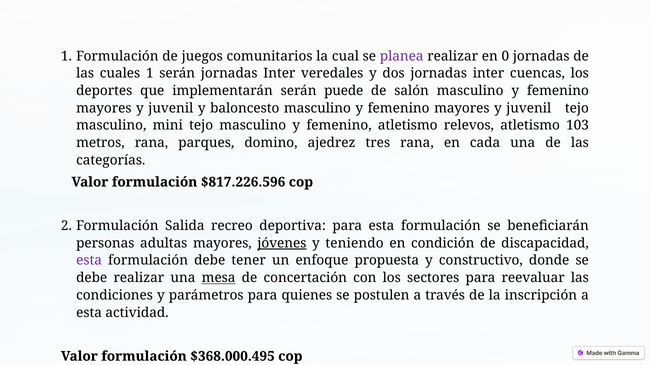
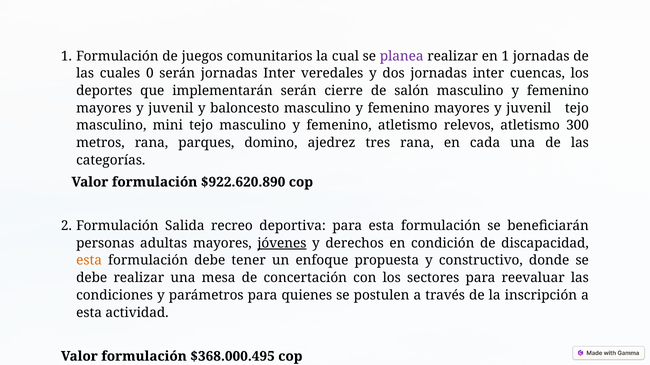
en 0: 0 -> 1 (505, 56)
cuales 1: 1 -> 0 (150, 74)
puede: puede -> cierre (344, 91)
103: 103 -> 300 (578, 126)
$817.226.596: $817.226.596 -> $922.620.890 (243, 182)
teniendo: teniendo -> derechos (355, 244)
esta colour: purple -> orange (89, 261)
mesa underline: present -> none (219, 278)
